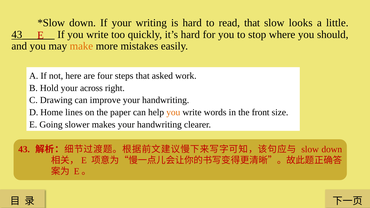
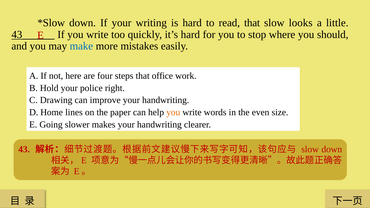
make colour: orange -> blue (81, 46)
asked: asked -> office (162, 76)
across: across -> police (91, 88)
front: front -> even (261, 112)
